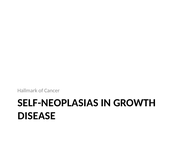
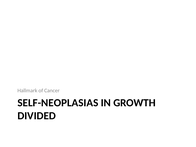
DISEASE: DISEASE -> DIVIDED (37, 116)
